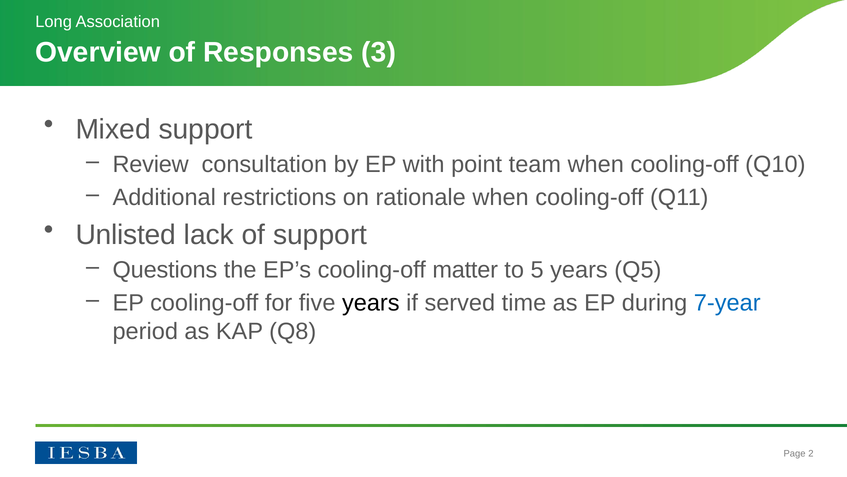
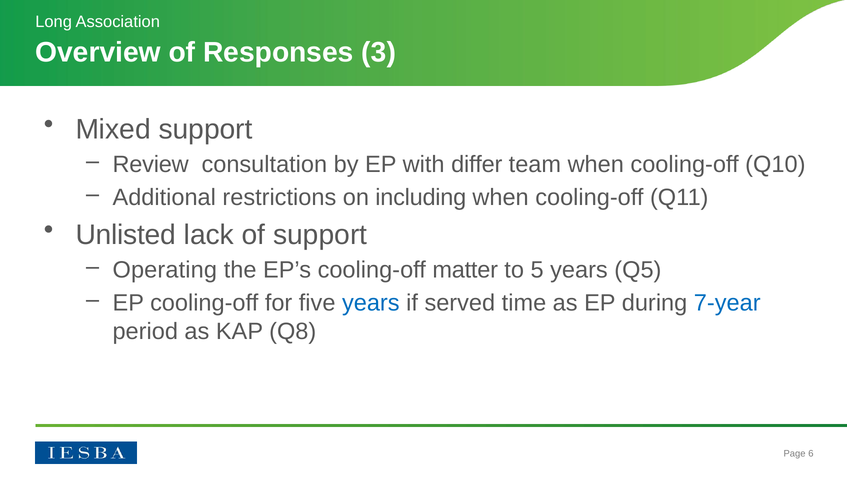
point: point -> differ (477, 164)
rationale: rationale -> including (421, 197)
Questions: Questions -> Operating (165, 270)
years colour: black -> blue (371, 303)
2: 2 -> 6 (811, 453)
